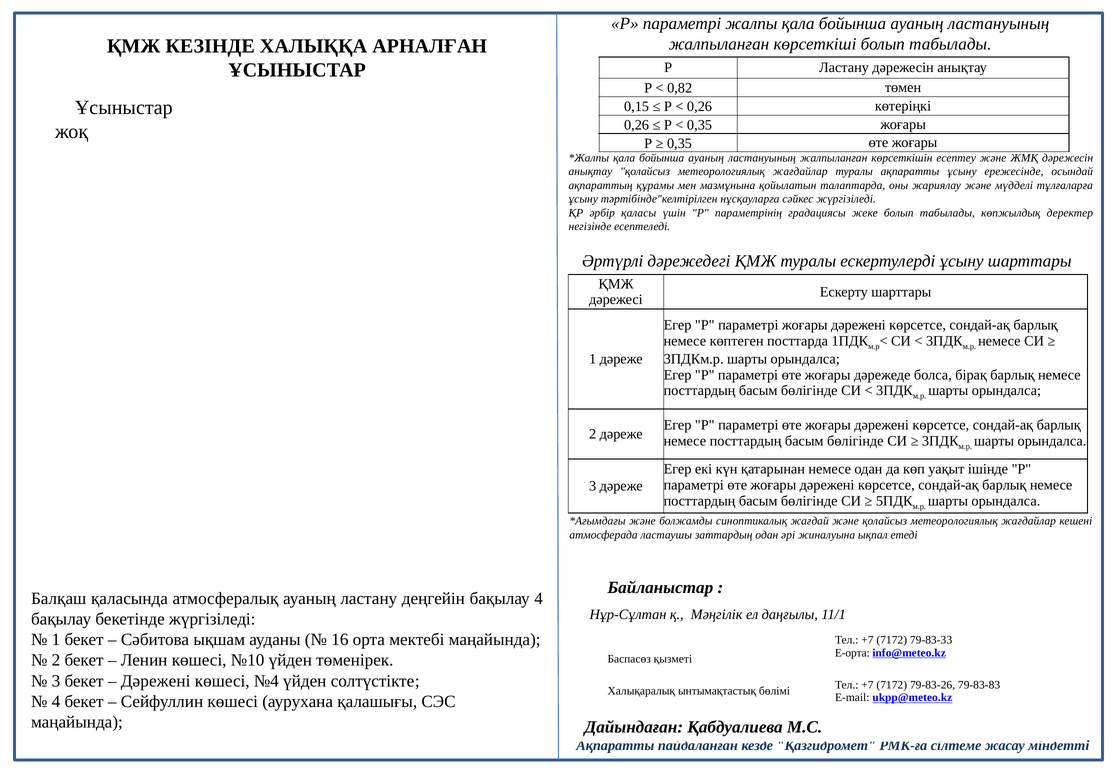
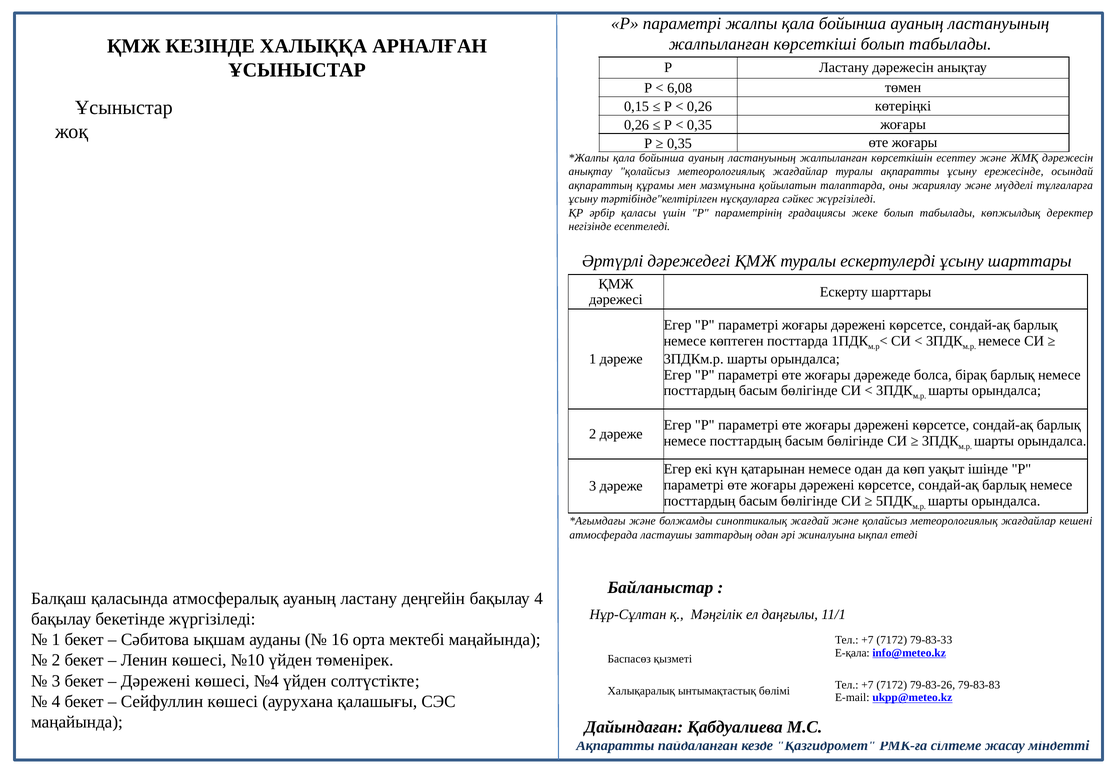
0,82: 0,82 -> 6,08 (680, 88)
E-орта: E-орта -> E-қала (852, 653)
